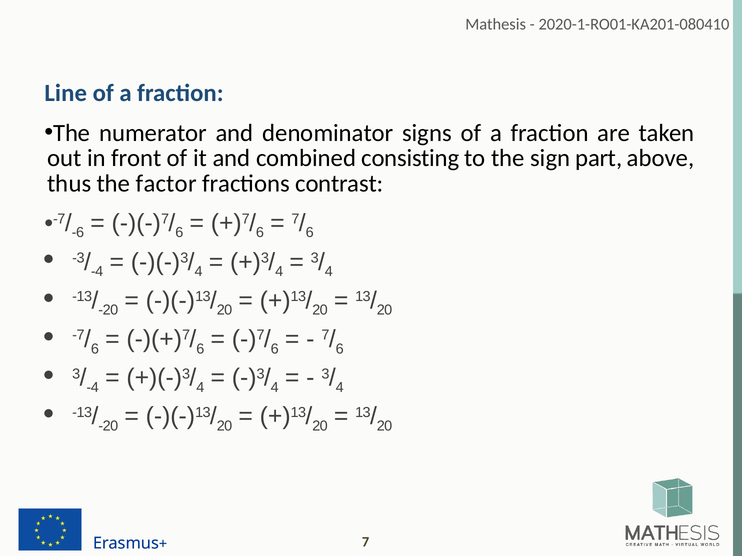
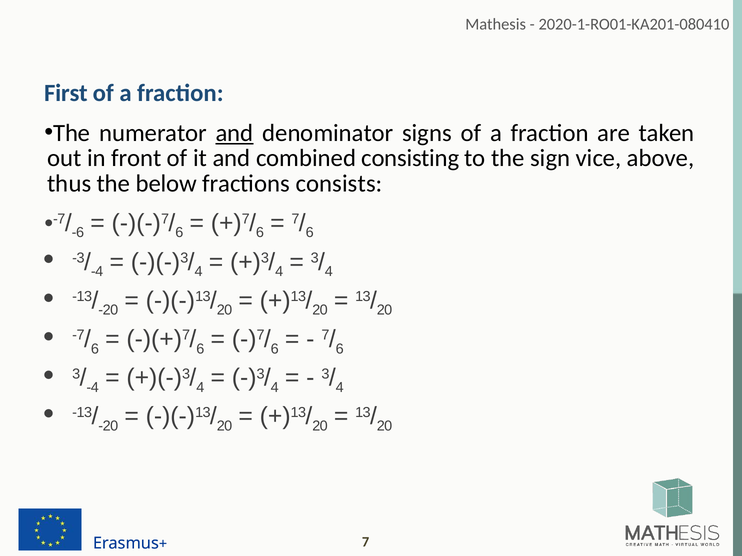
Line: Line -> First (66, 93)
and underline: none -> present (234, 133)
part: part -> vice (599, 158)
factor: factor -> below (166, 184)
contrast: contrast -> consists (339, 184)
